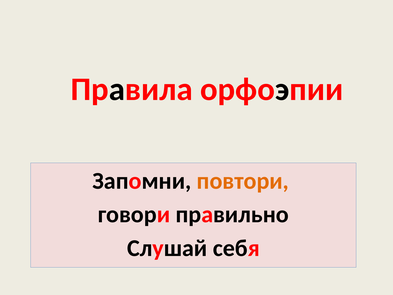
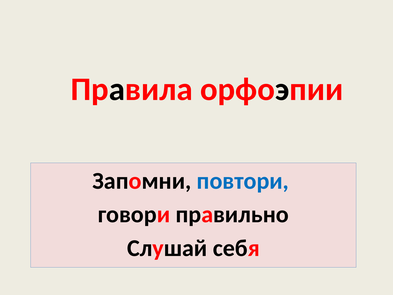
повтори colour: orange -> blue (243, 181)
